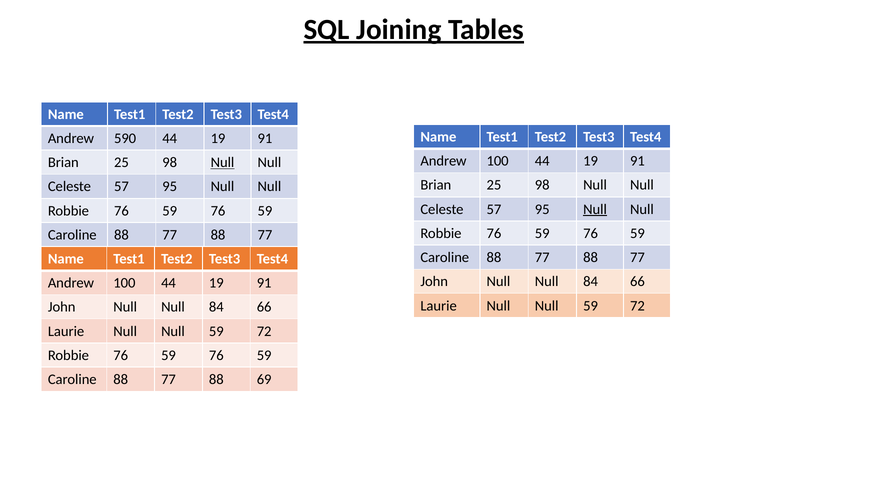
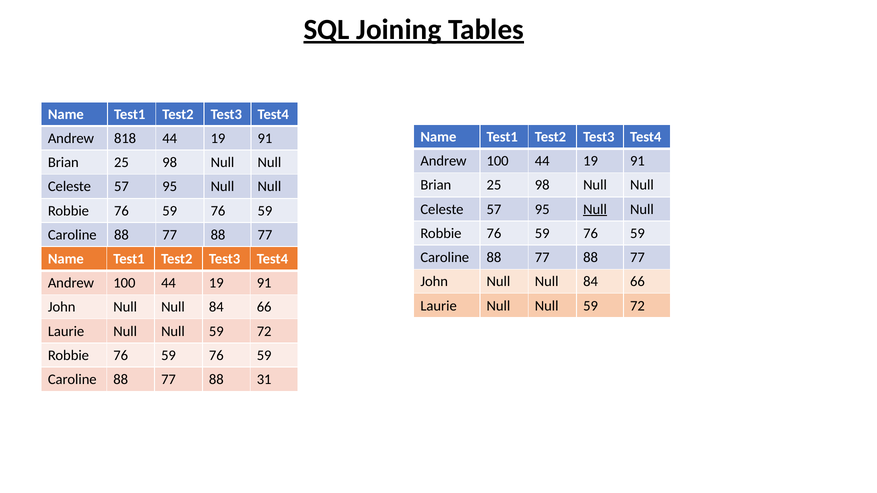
590: 590 -> 818 (125, 138)
Null underline: present -> none (222, 163)
69: 69 -> 31 (264, 380)
